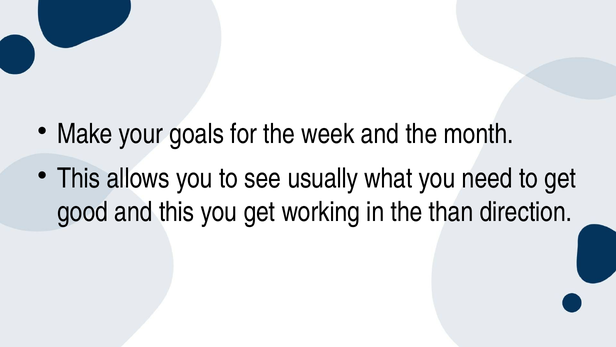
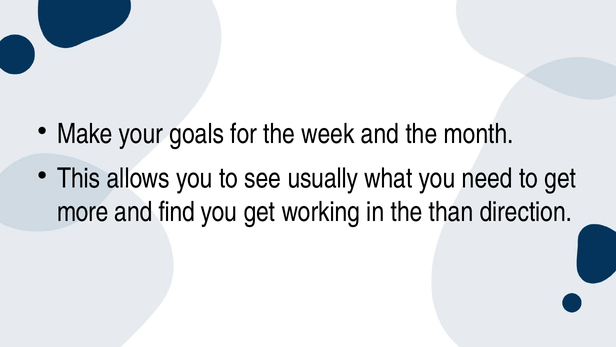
good: good -> more (83, 212)
and this: this -> find (177, 212)
